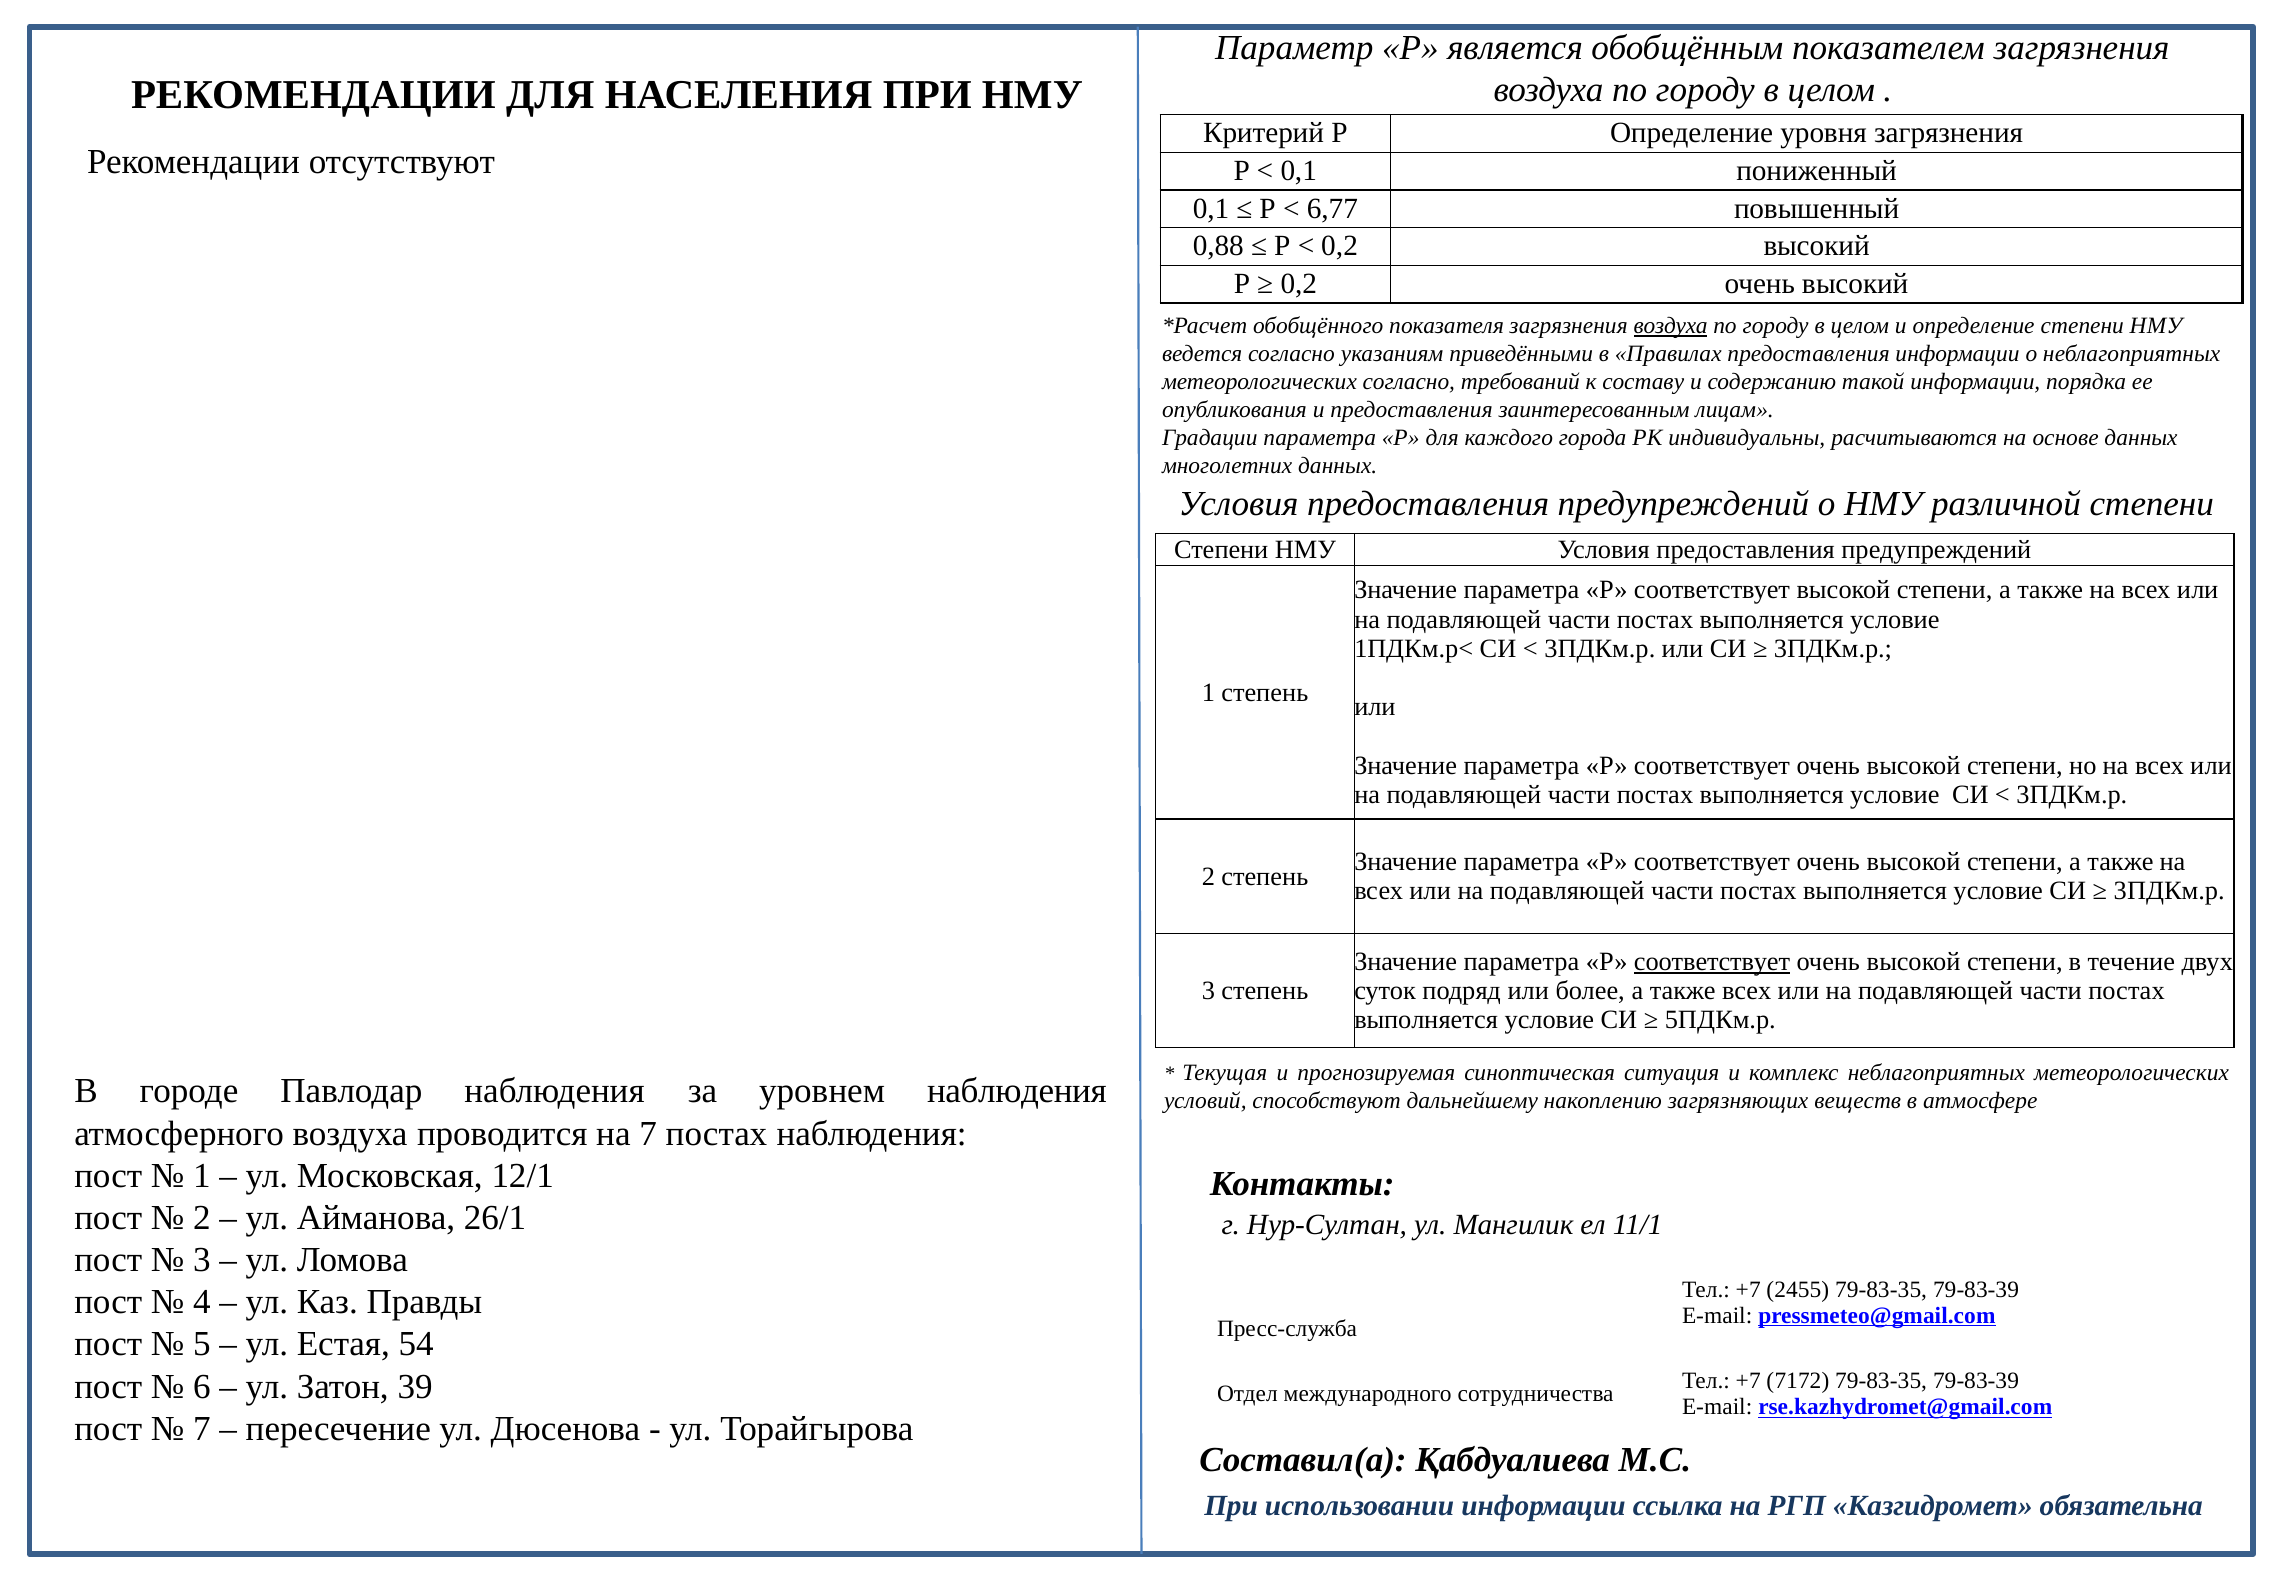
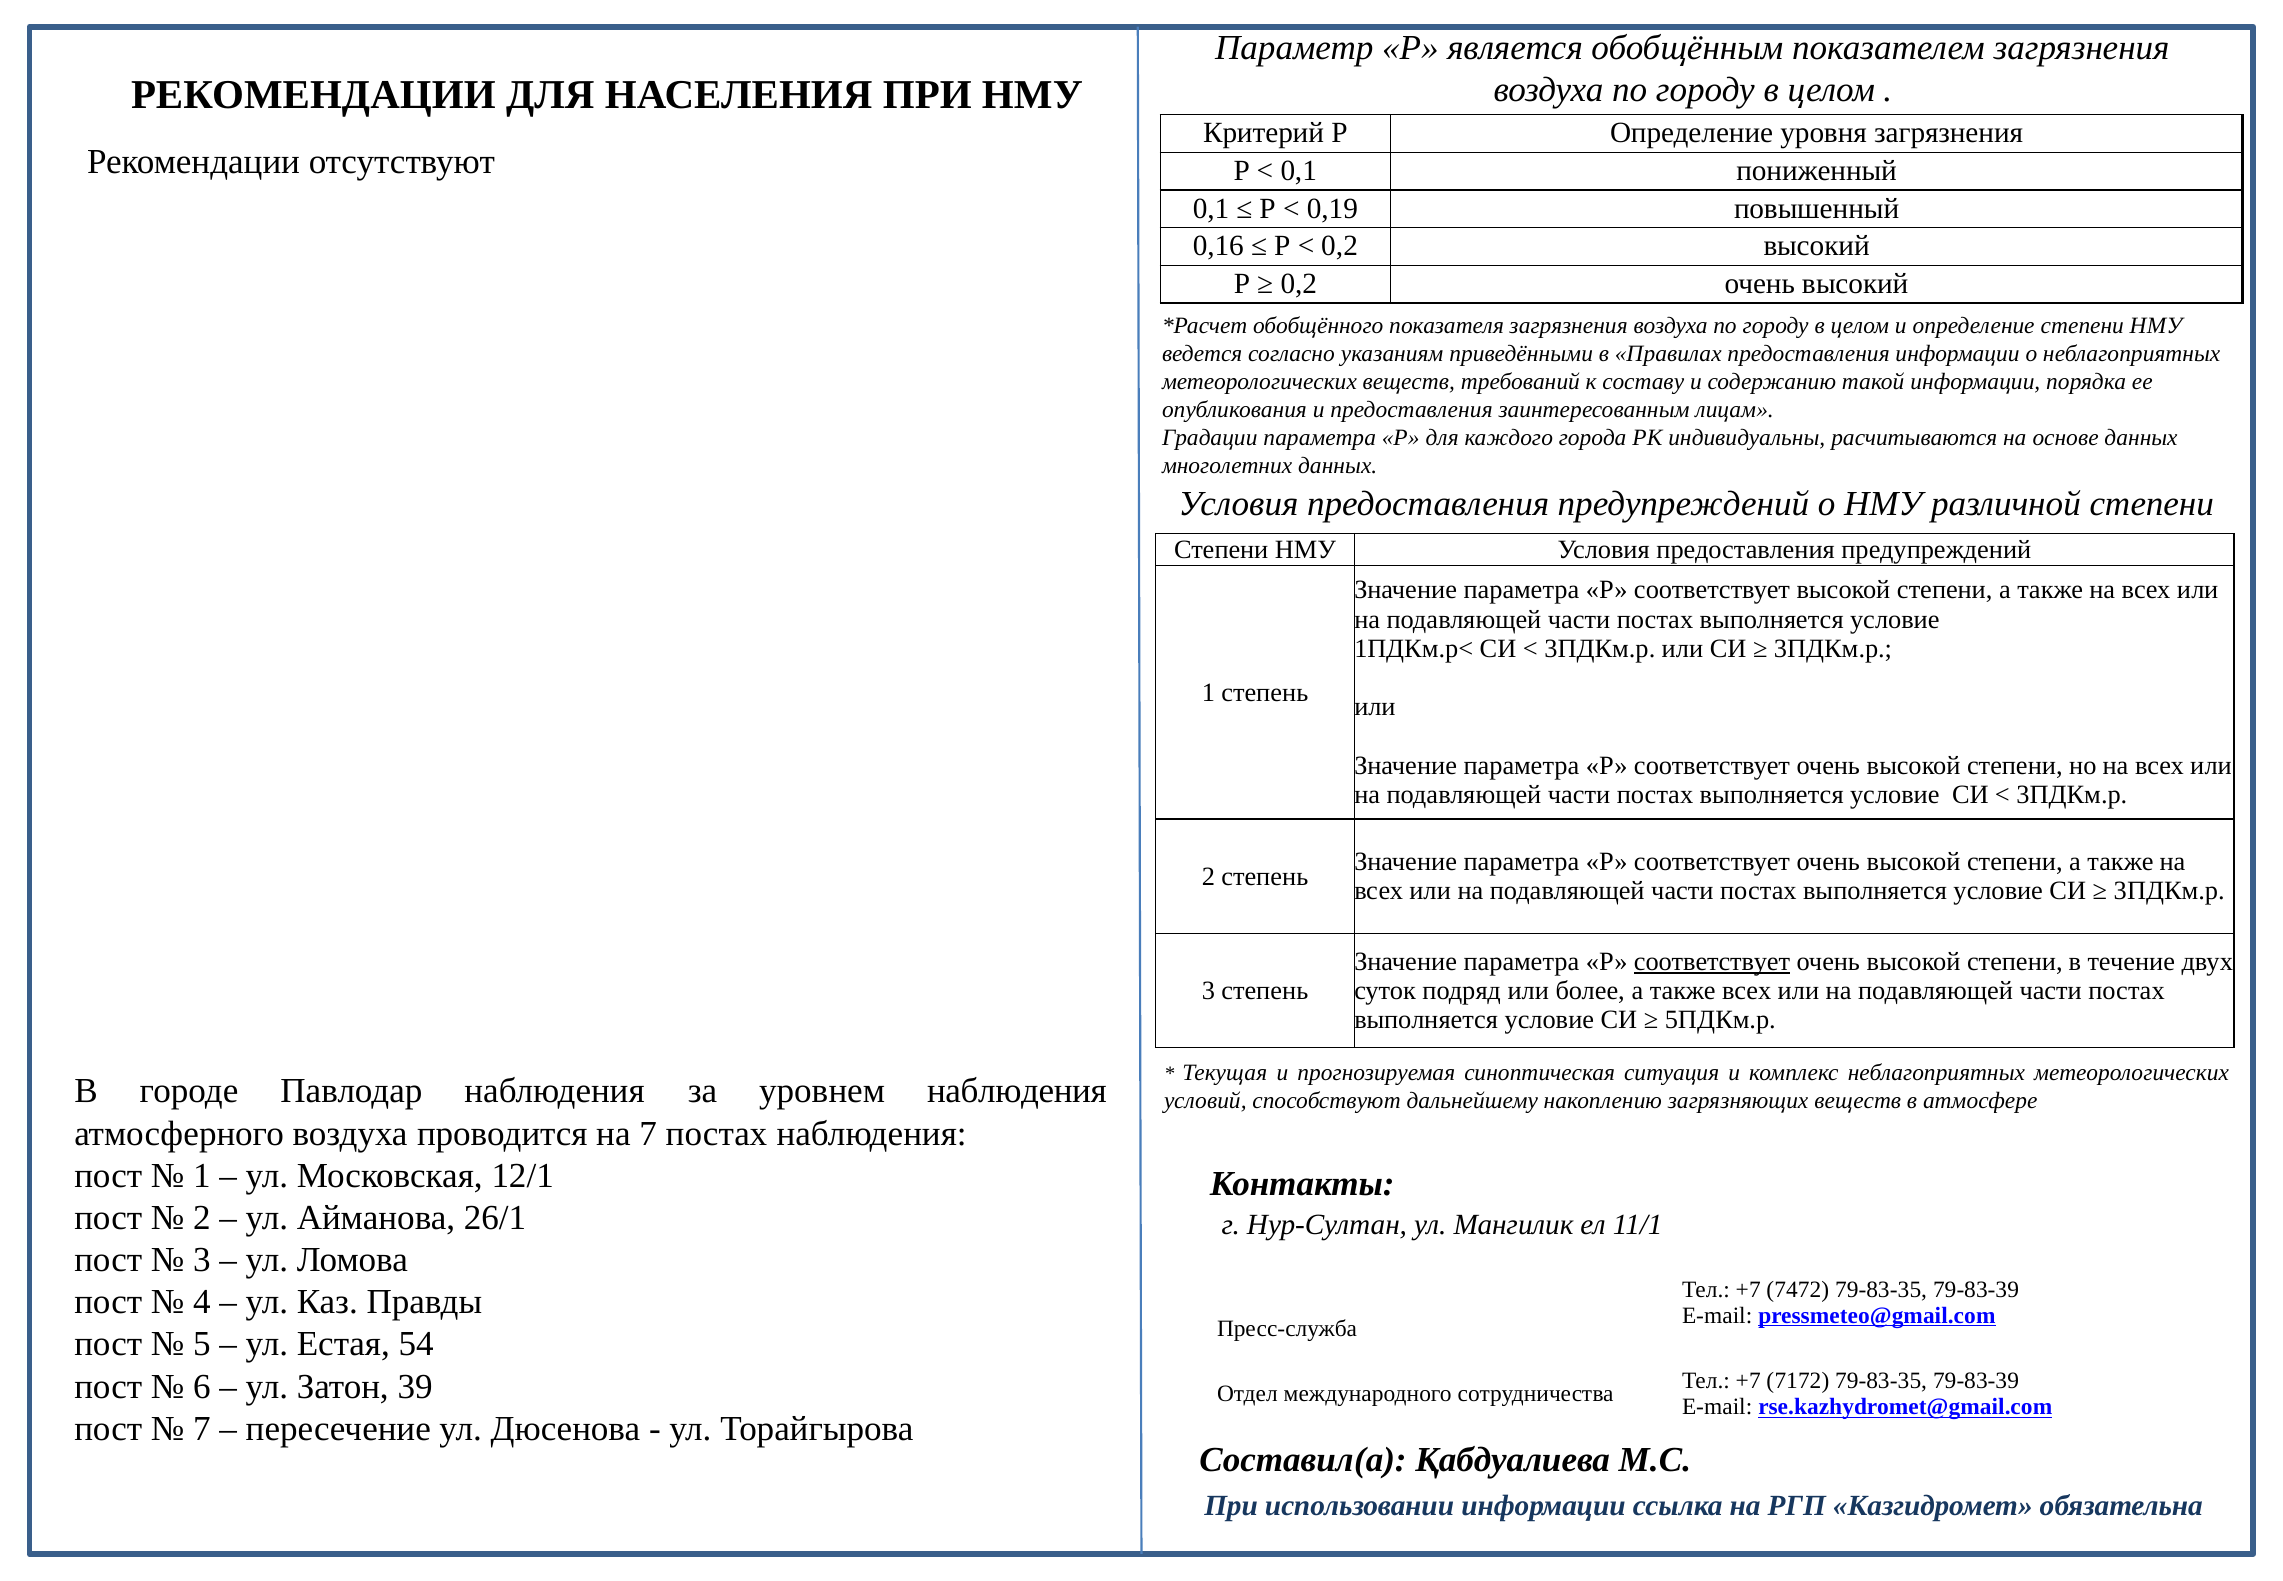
6,77: 6,77 -> 0,19 (1332, 209)
0,88: 0,88 -> 0,16 (1218, 246)
воздуха underline: present -> none (1671, 326)
метеорологических согласно: согласно -> веществ (1409, 382)
2455: 2455 -> 7472 (1798, 1289)
